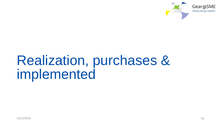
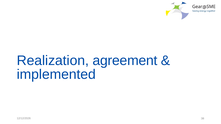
purchases: purchases -> agreement (125, 61)
